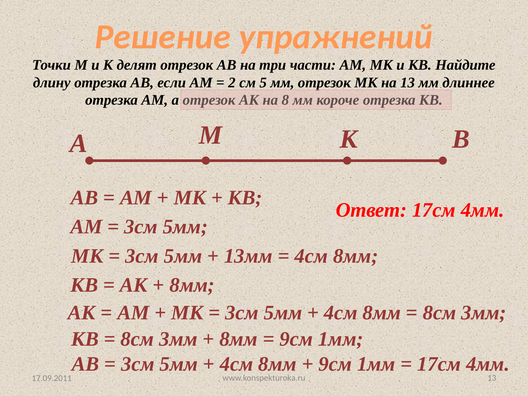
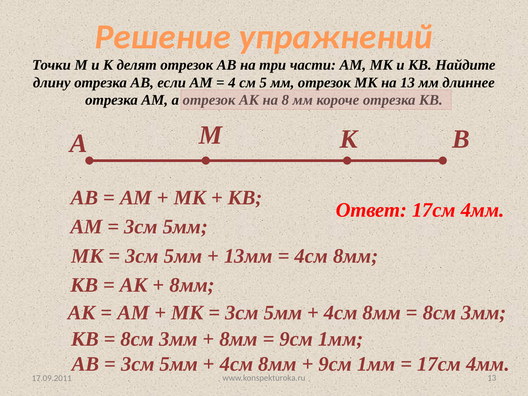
2: 2 -> 4 (232, 83)
